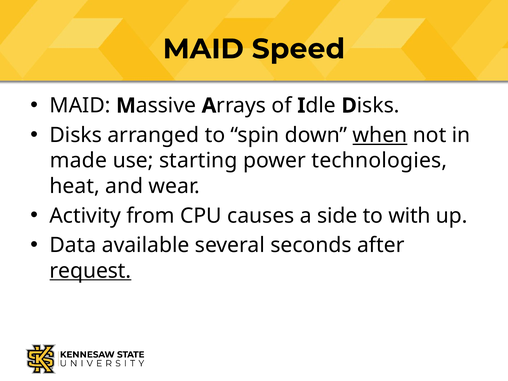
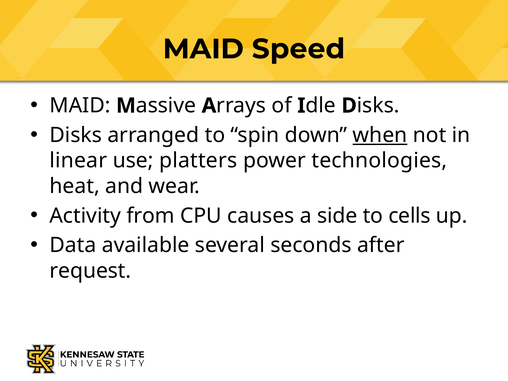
made: made -> linear (78, 161)
starting: starting -> platters (198, 161)
with: with -> cells (410, 216)
request underline: present -> none (90, 271)
